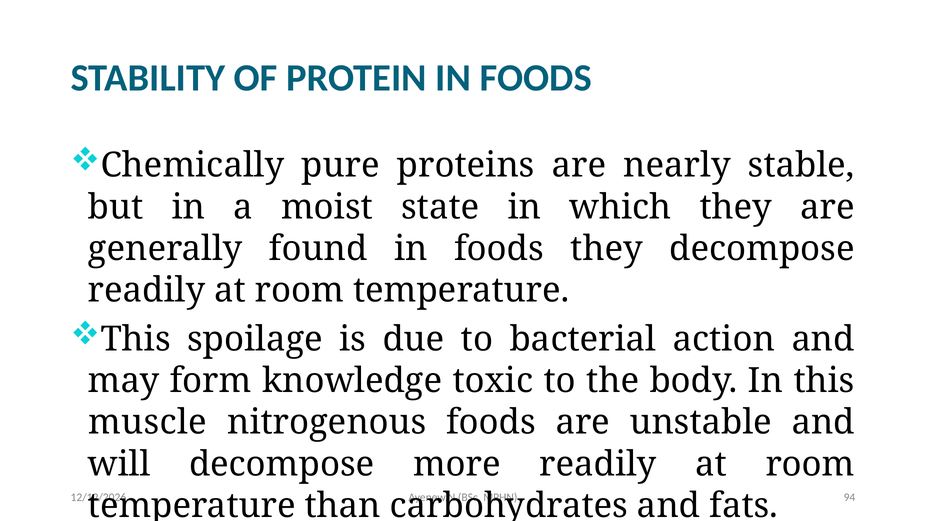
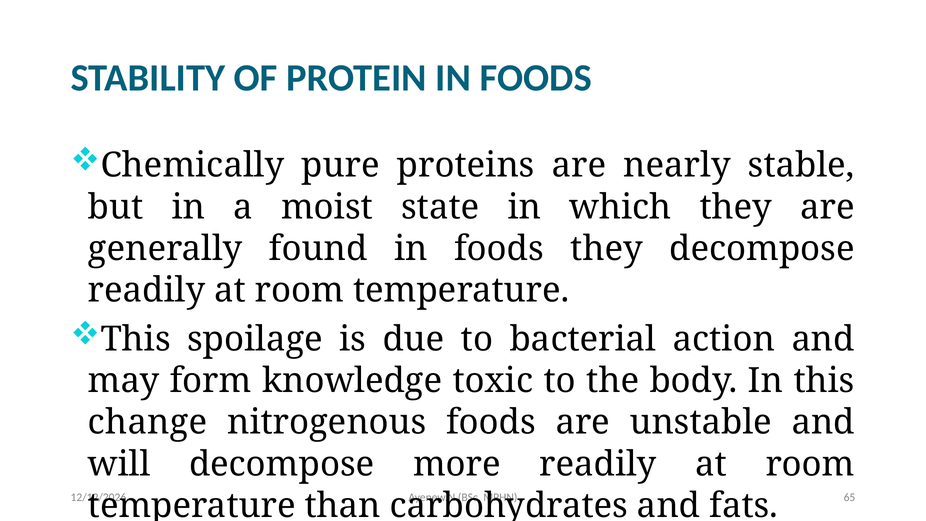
muscle: muscle -> change (148, 422)
94: 94 -> 65 (850, 497)
